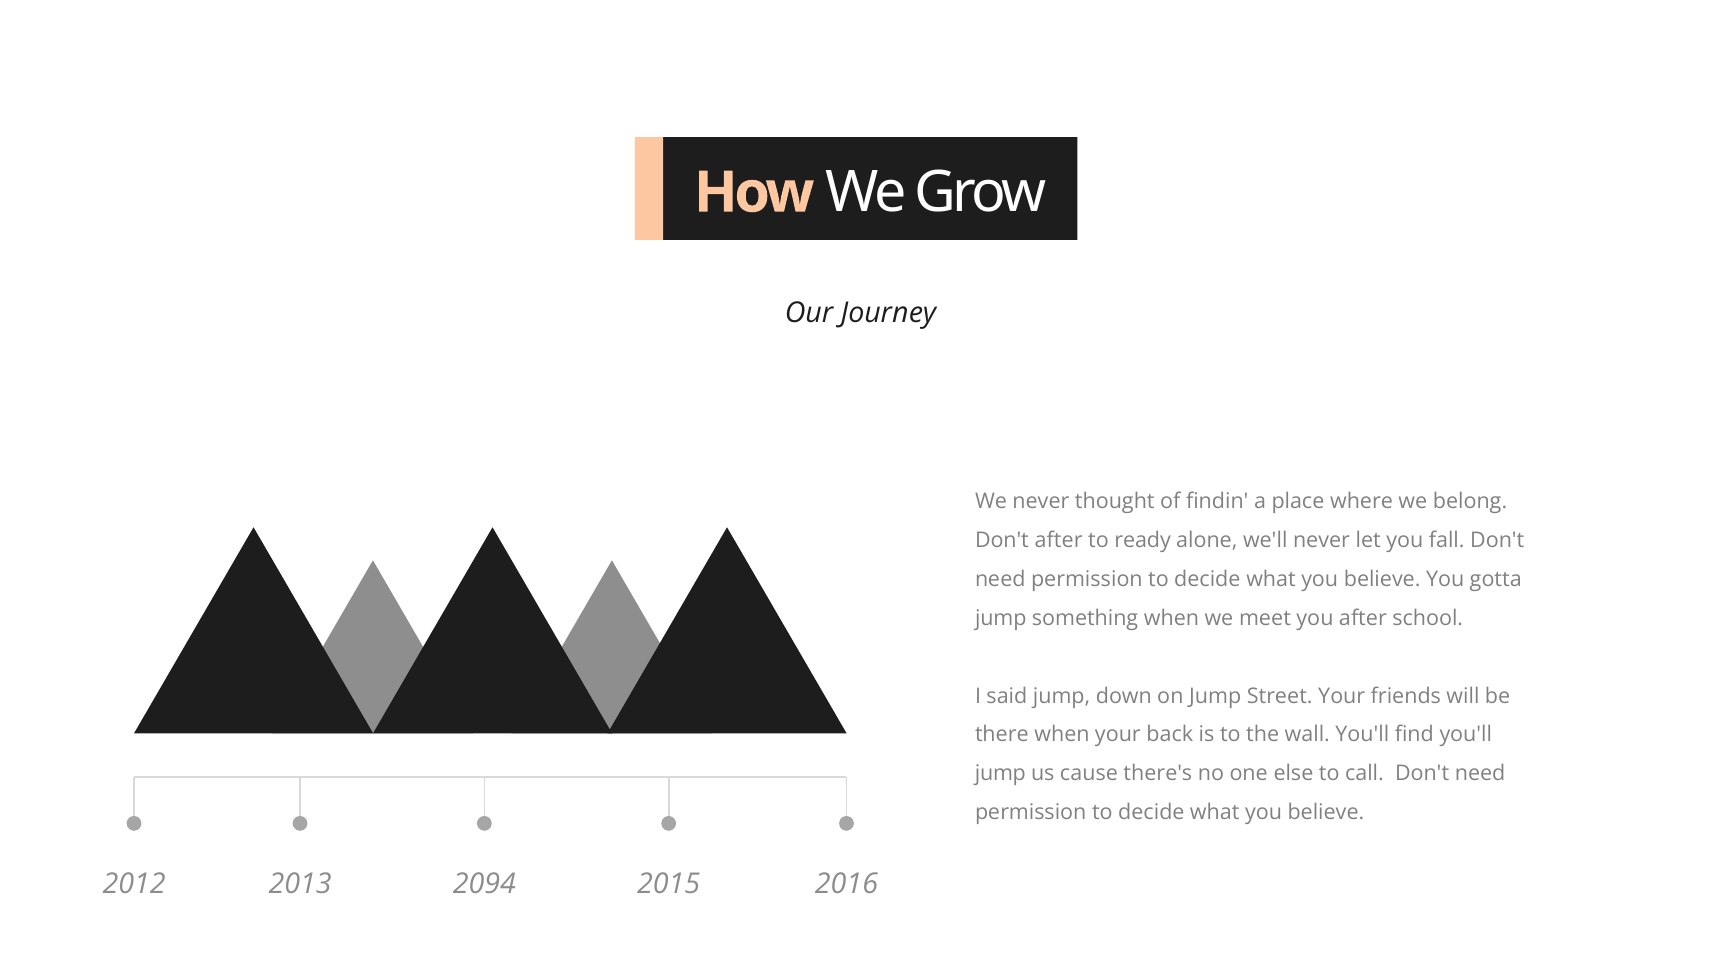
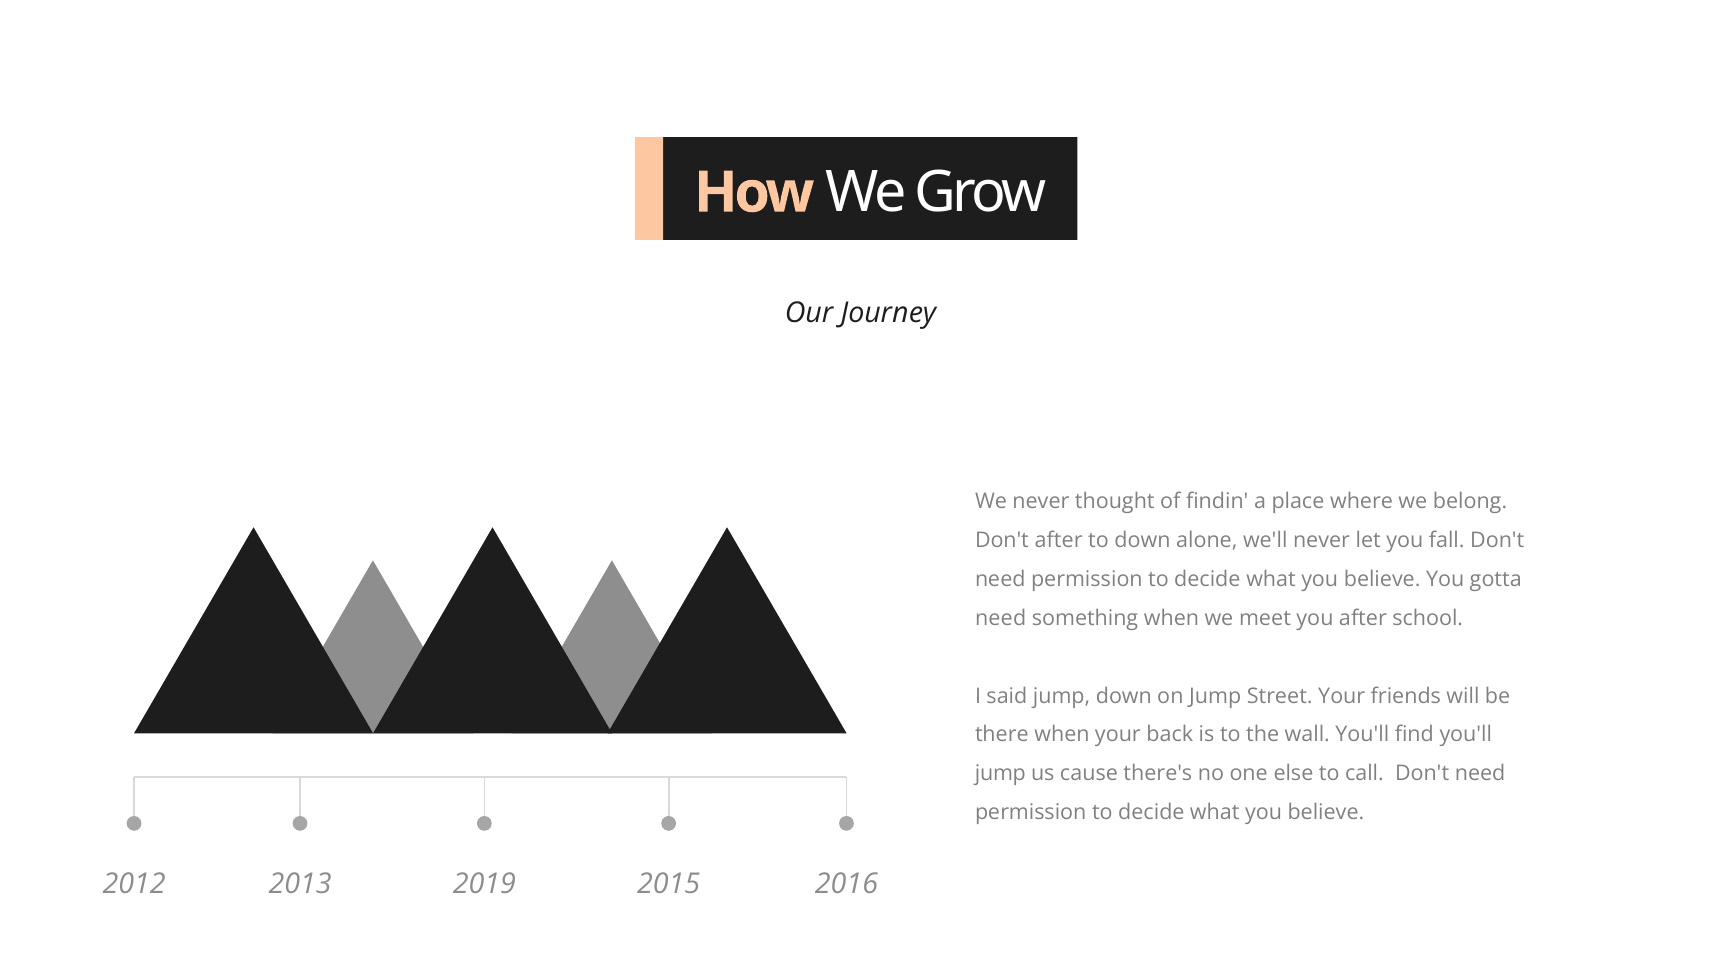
to ready: ready -> down (1143, 541)
jump: jump -> need (1001, 618)
2094: 2094 -> 2019 (484, 884)
